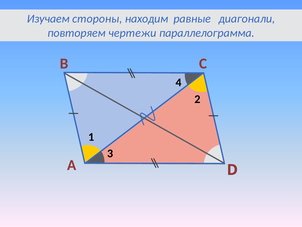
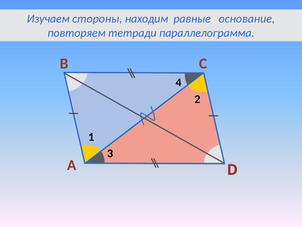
диагонали: диагонали -> основание (247, 19)
чертежи: чертежи -> тетради (132, 33)
